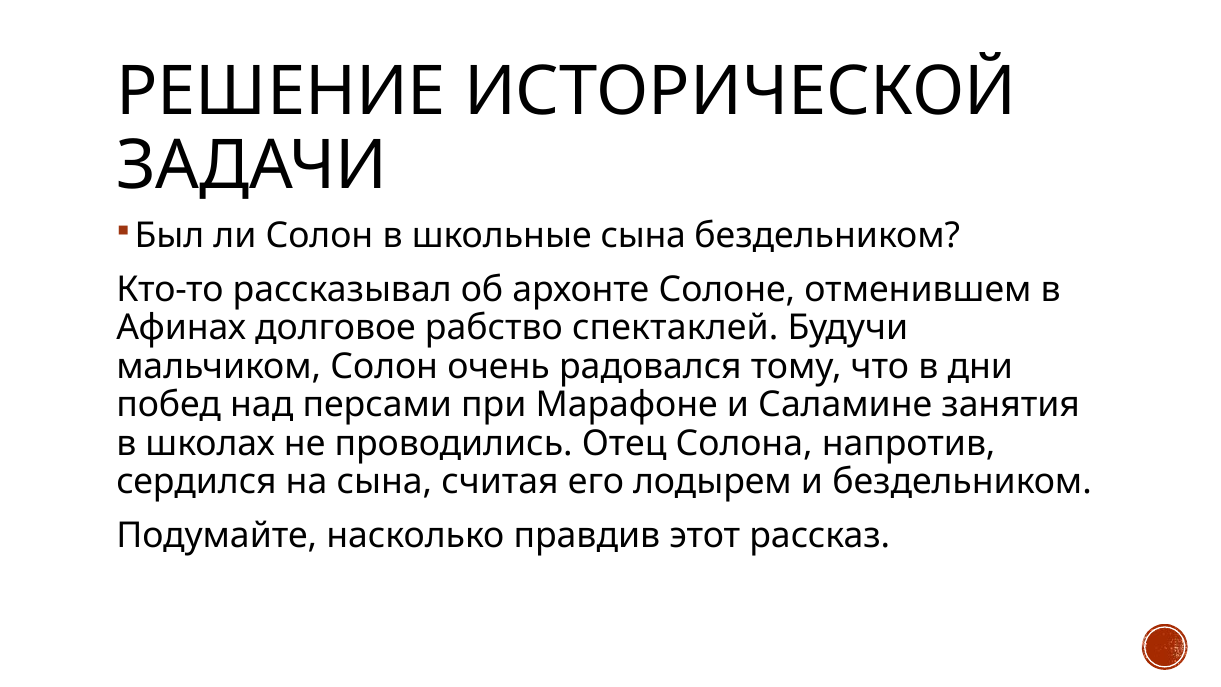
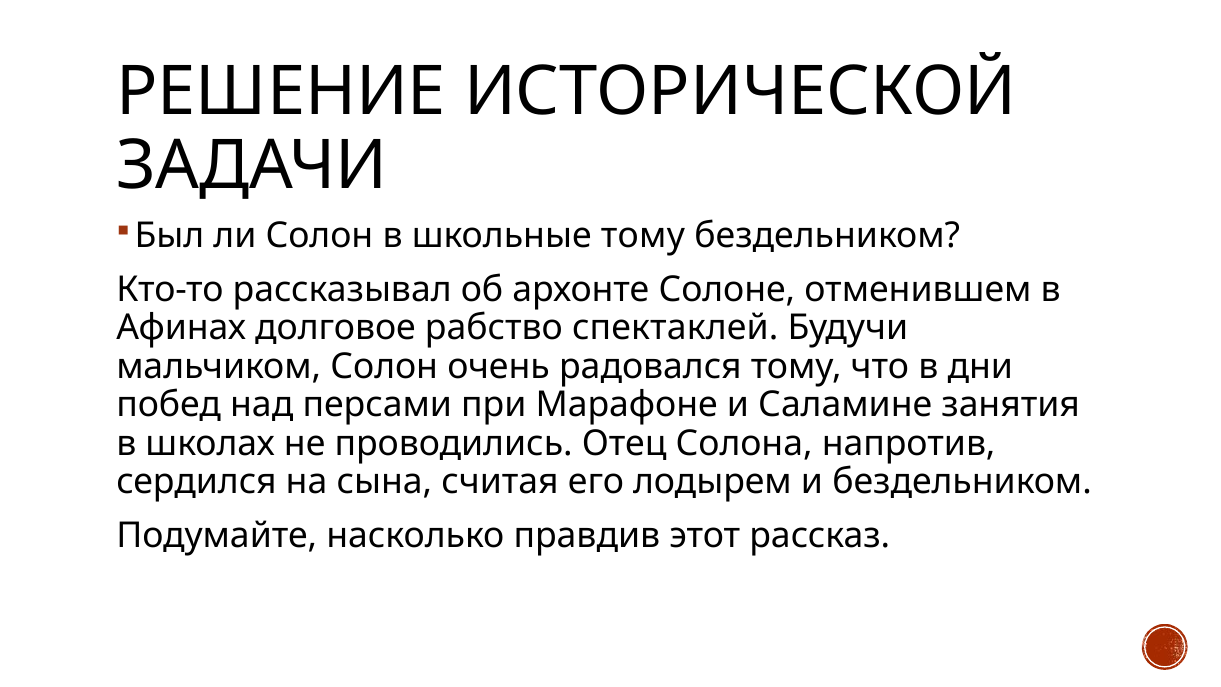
школьные сына: сына -> тому (643, 236)
